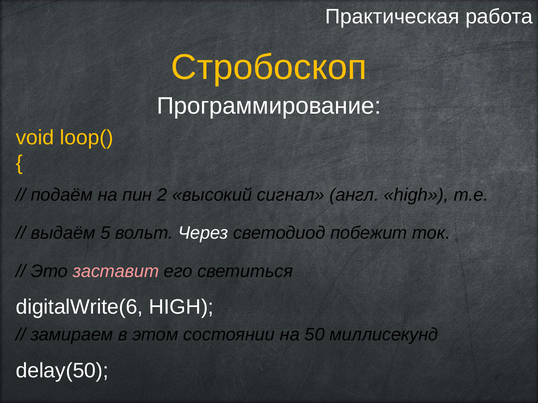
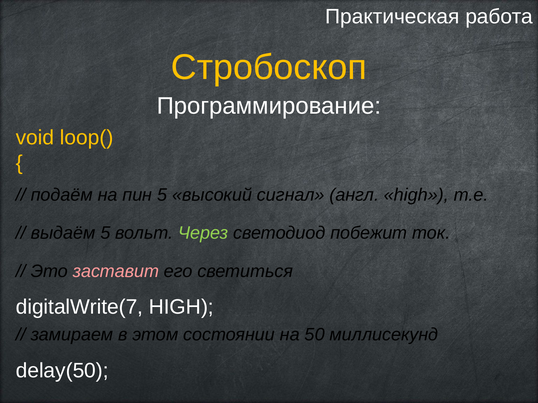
пин 2: 2 -> 5 (162, 195)
Через colour: white -> light green (203, 233)
digitalWrite(6: digitalWrite(6 -> digitalWrite(7 (79, 307)
